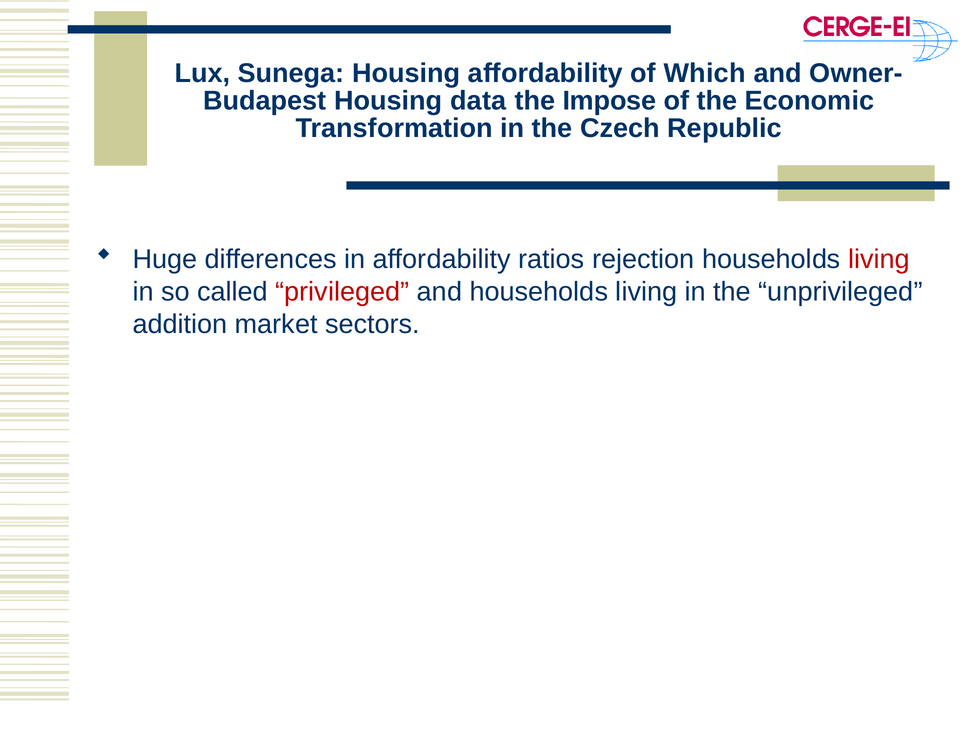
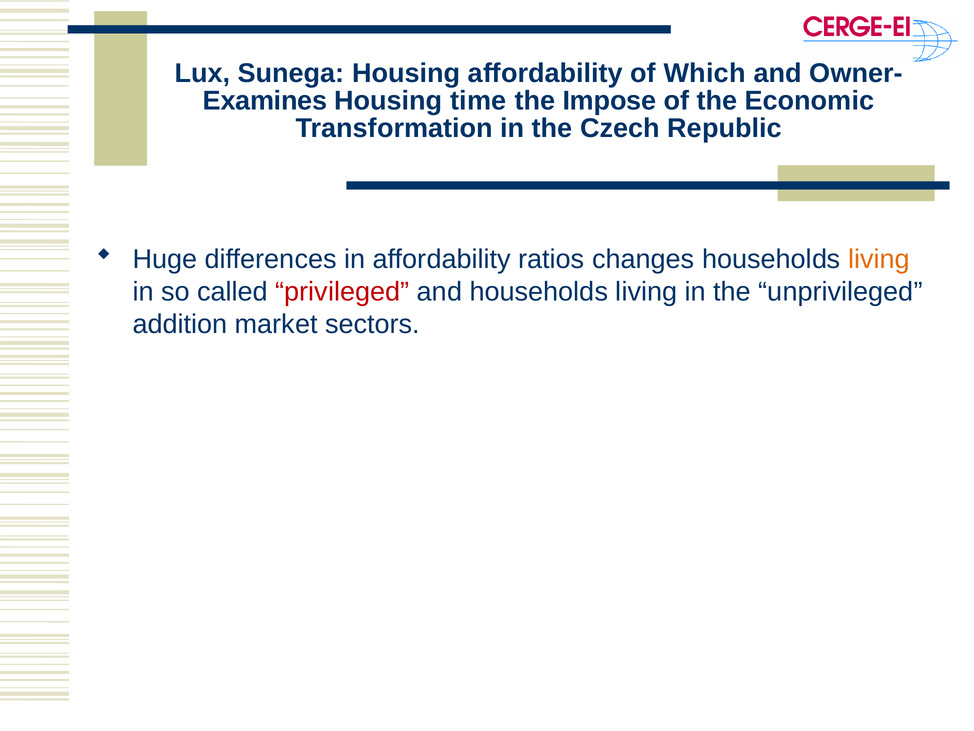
Budapest: Budapest -> Examines (265, 101)
data: data -> time (478, 101)
rejection: rejection -> changes (643, 259)
living colour: red -> orange (879, 259)
